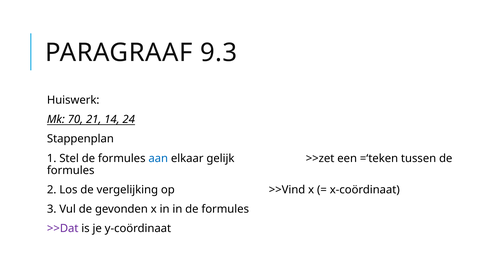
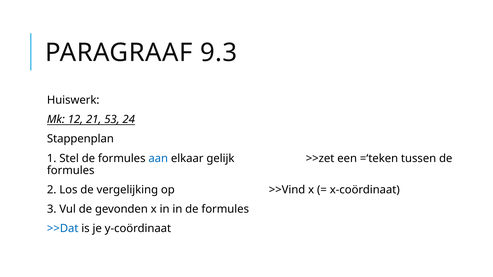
70: 70 -> 12 (75, 120)
14: 14 -> 53 (112, 120)
>>Dat colour: purple -> blue (63, 229)
